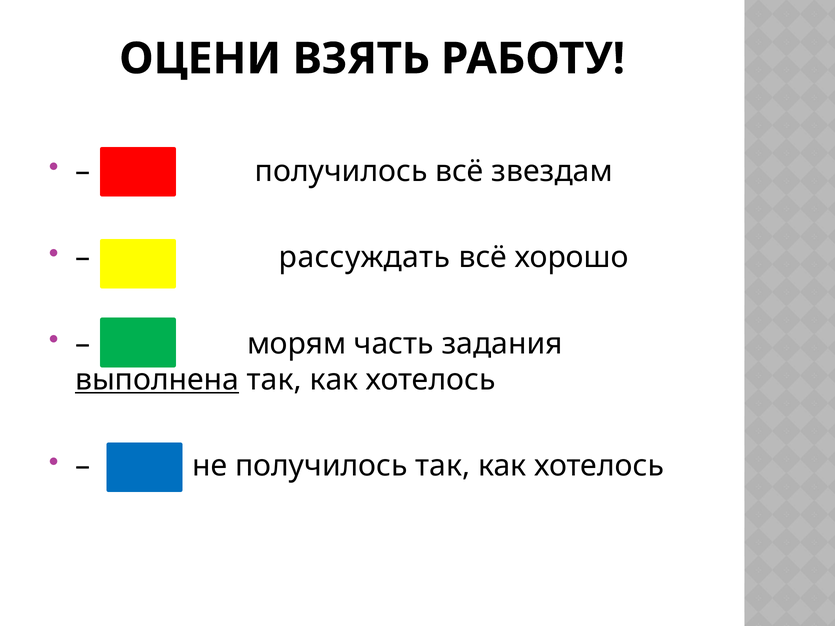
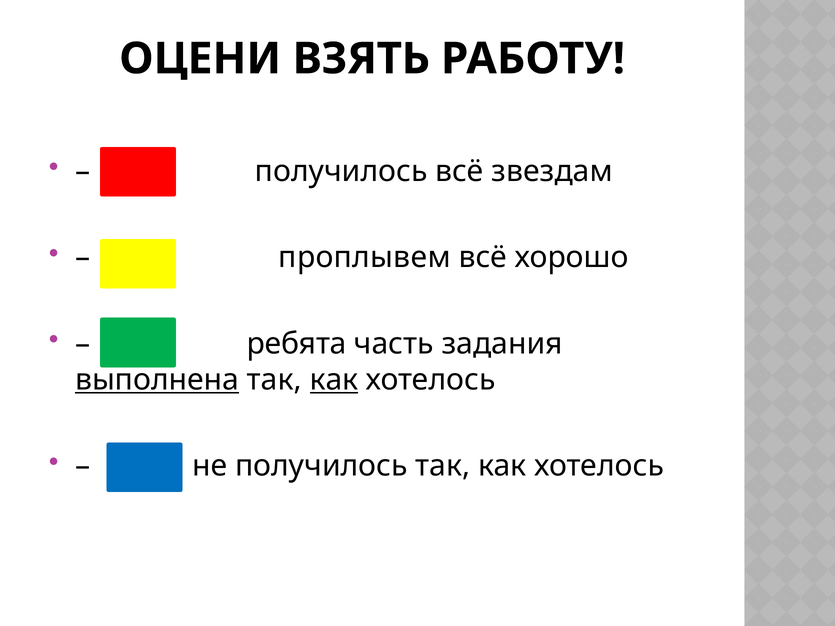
рассуждать: рассуждать -> проплывем (365, 258)
морям: морям -> ребята (297, 344)
как underline: none -> present (334, 380)
